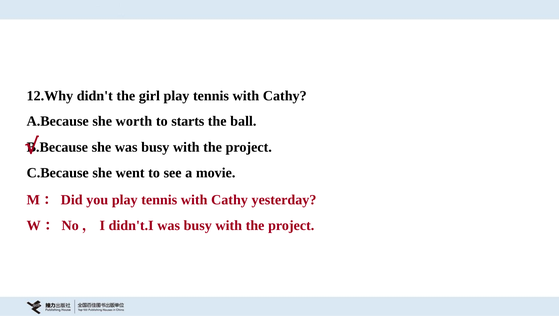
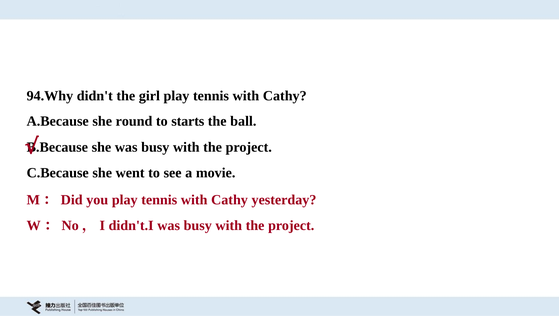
12.Why: 12.Why -> 94.Why (50, 96)
worth: worth -> round (134, 121)
